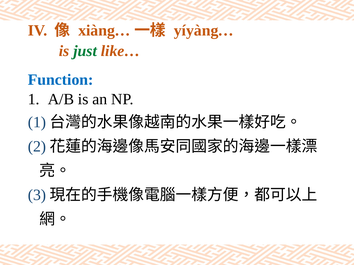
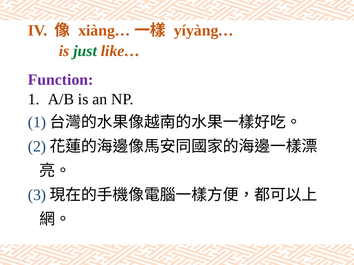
Function colour: blue -> purple (61, 80)
